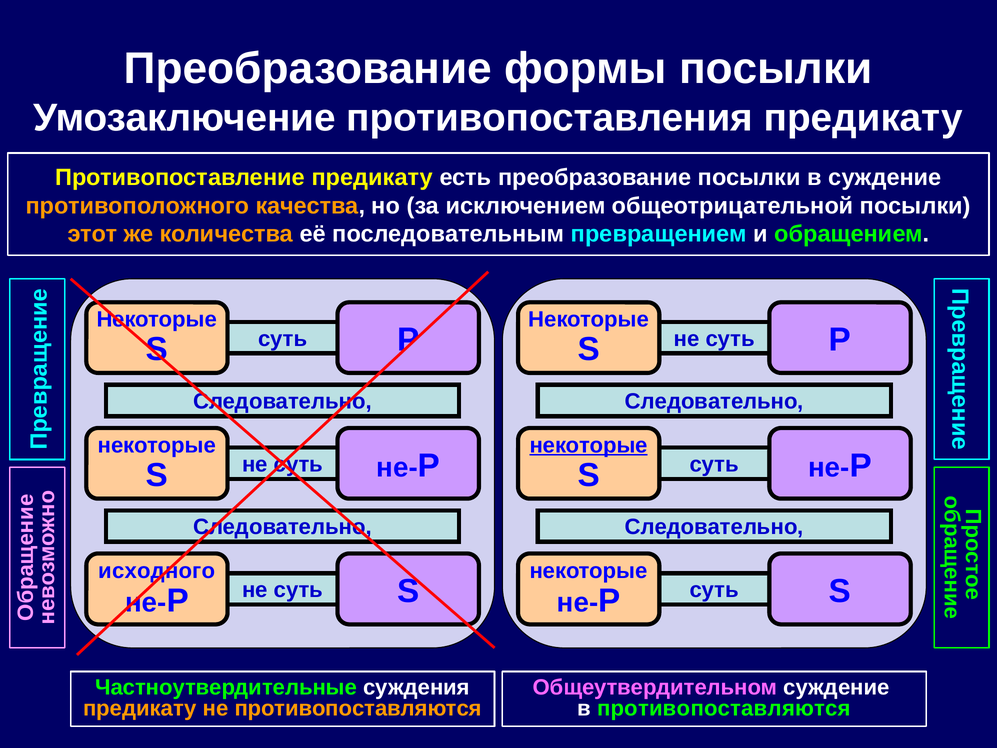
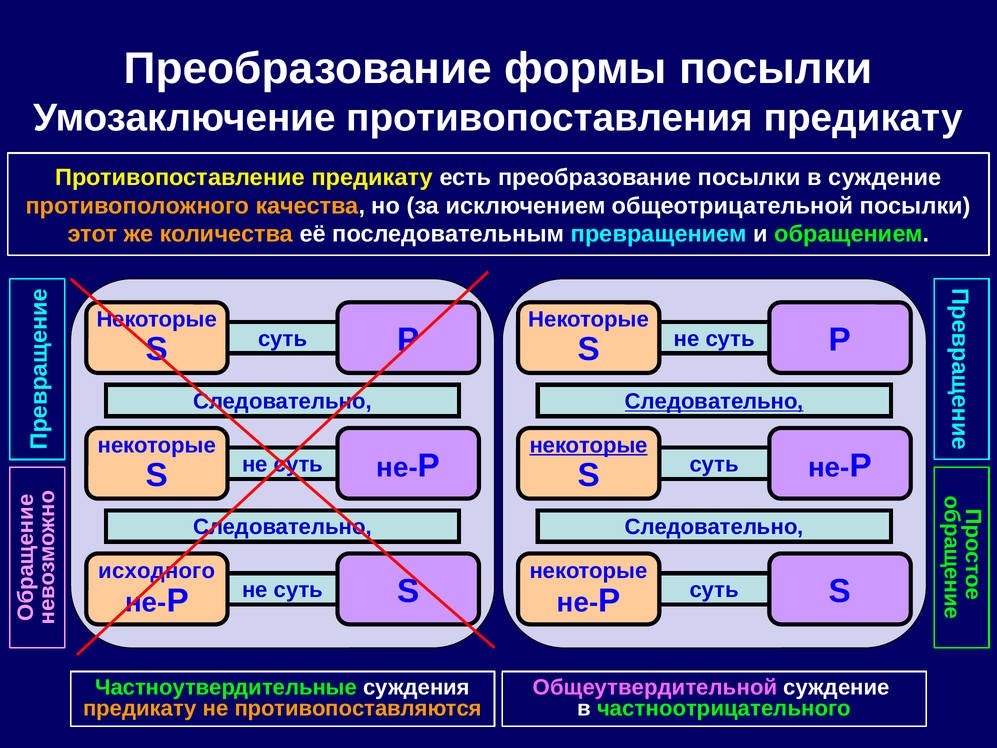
Следовательно underline: none -> present (714, 401)
Общеутвердительном: Общеутвердительном -> Общеутвердительной (655, 687)
в противопоставляются: противопоставляются -> частноотрицательного (724, 708)
